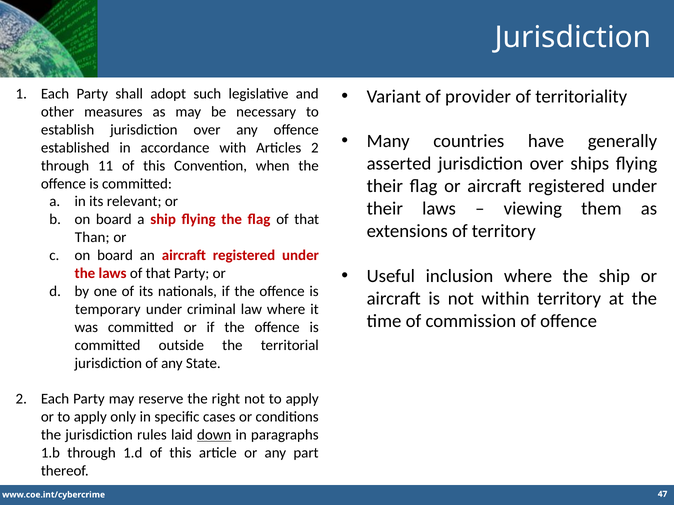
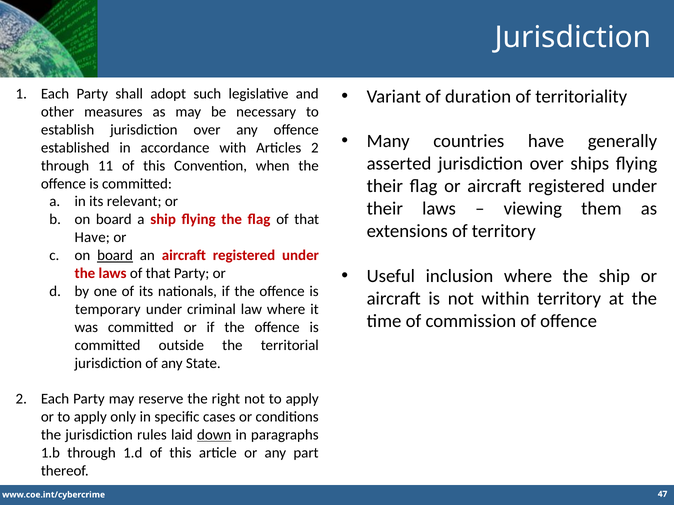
provider: provider -> duration (478, 97)
Than: Than -> Have (92, 238)
board underline: none -> present (115, 256)
